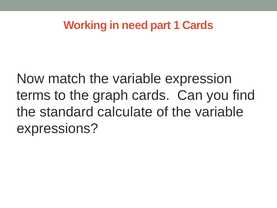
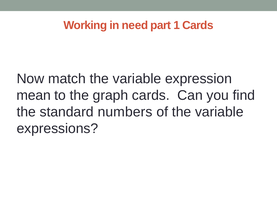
terms: terms -> mean (34, 95)
calculate: calculate -> numbers (125, 112)
